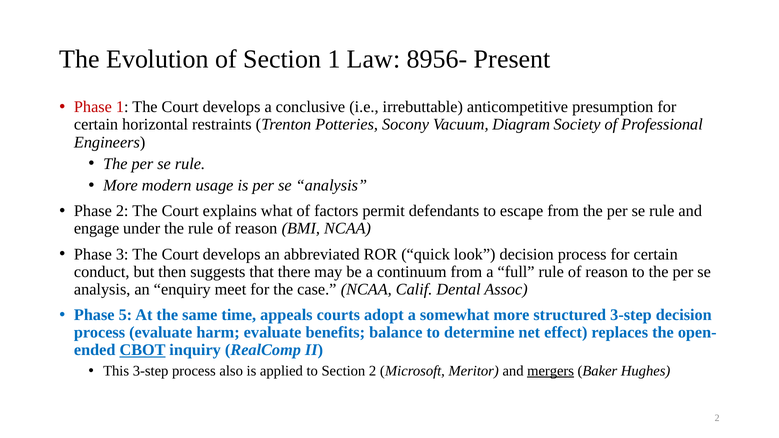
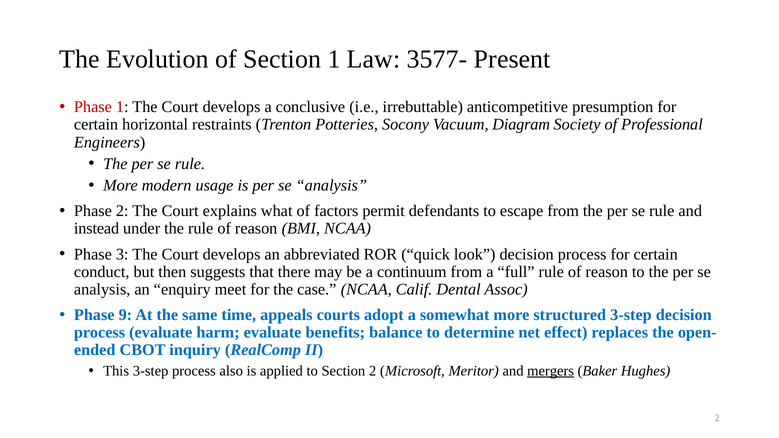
8956-: 8956- -> 3577- (437, 59)
engage: engage -> instead (97, 229)
5: 5 -> 9 (125, 315)
CBOT underline: present -> none (143, 350)
